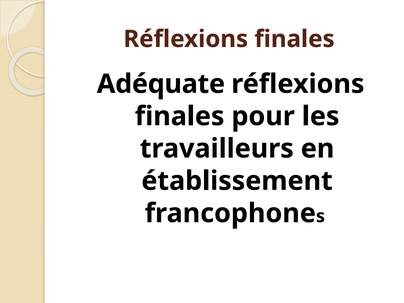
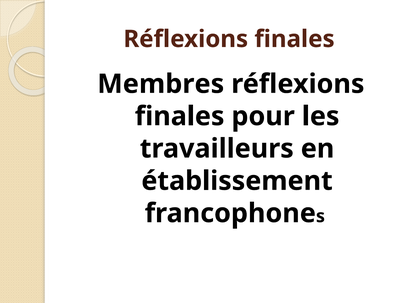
Adéquate: Adéquate -> Membres (161, 84)
